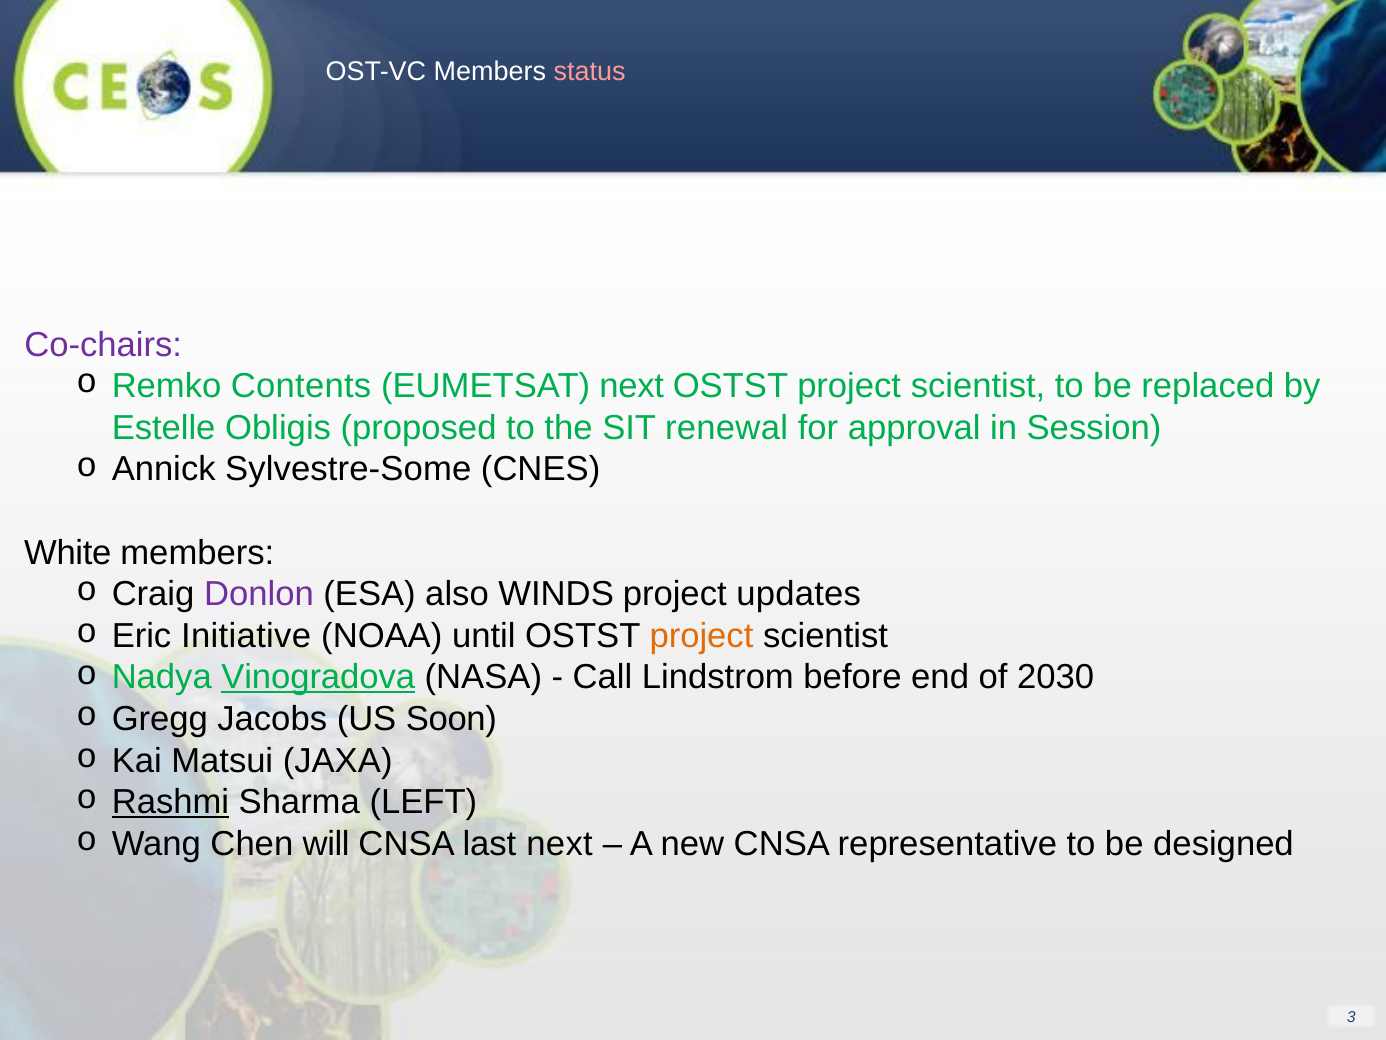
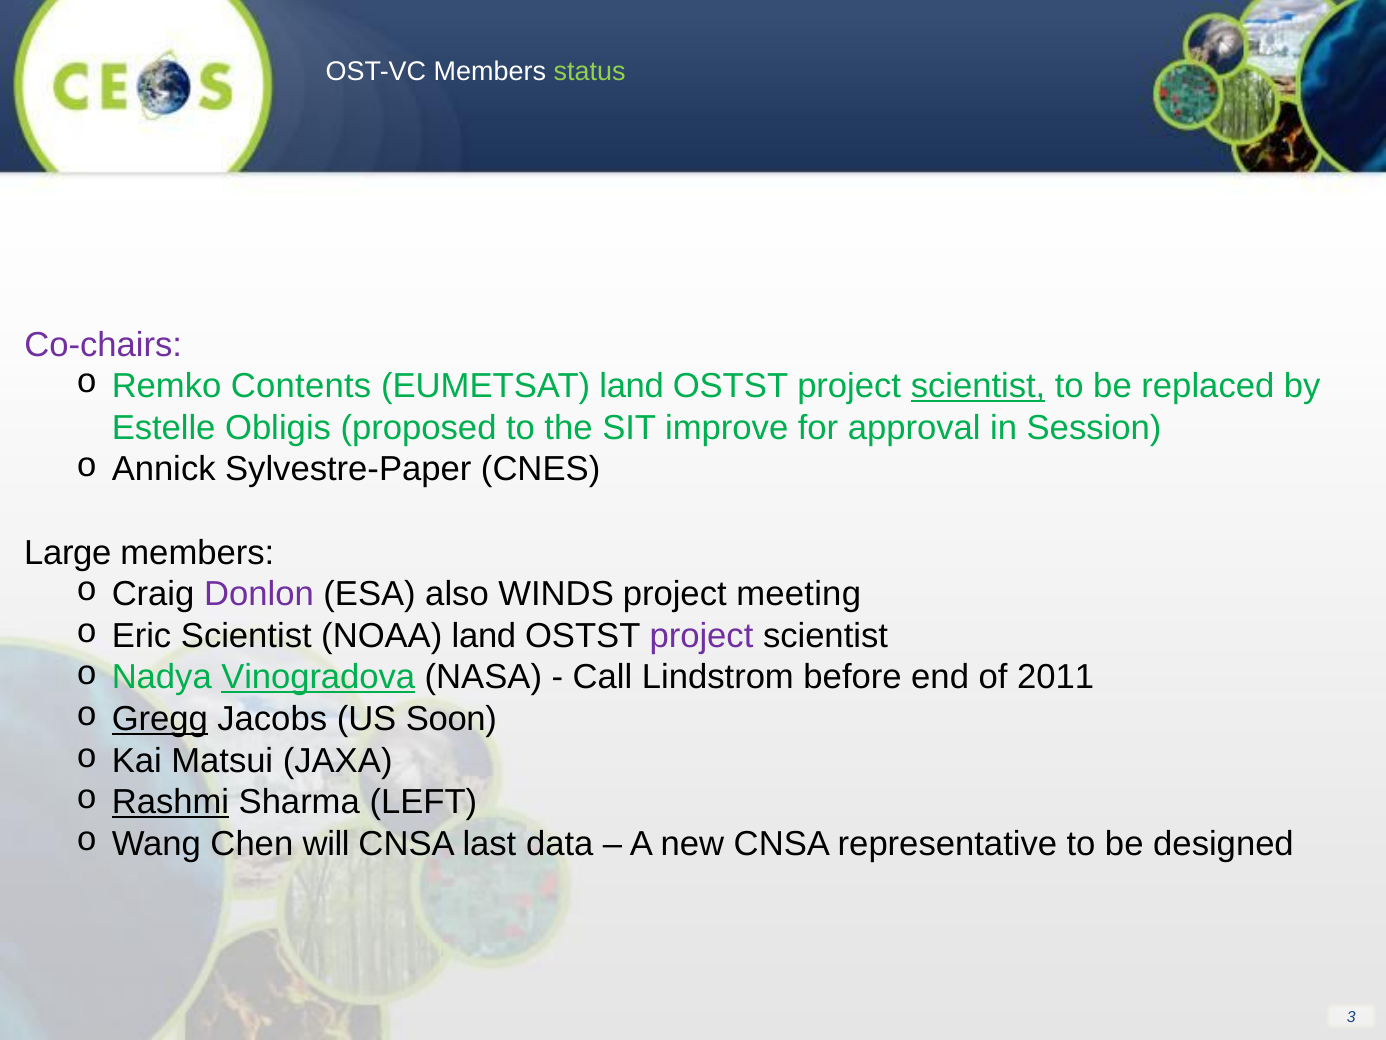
status colour: pink -> light green (590, 71)
EUMETSAT next: next -> land (632, 386)
scientist underline: none -> present (978, 386)
renewal: renewal -> improve (727, 428)
Sylvestre-Some: Sylvestre-Some -> Sylvestre-Paper (348, 469)
White: White -> Large (68, 552)
updates: updates -> meeting (799, 594)
Eric Initiative: Initiative -> Scientist (246, 635)
NOAA until: until -> land (484, 635)
project colour: orange -> purple (701, 635)
2030: 2030 -> 2011 (1056, 677)
Gregg underline: none -> present (160, 719)
last next: next -> data (560, 843)
